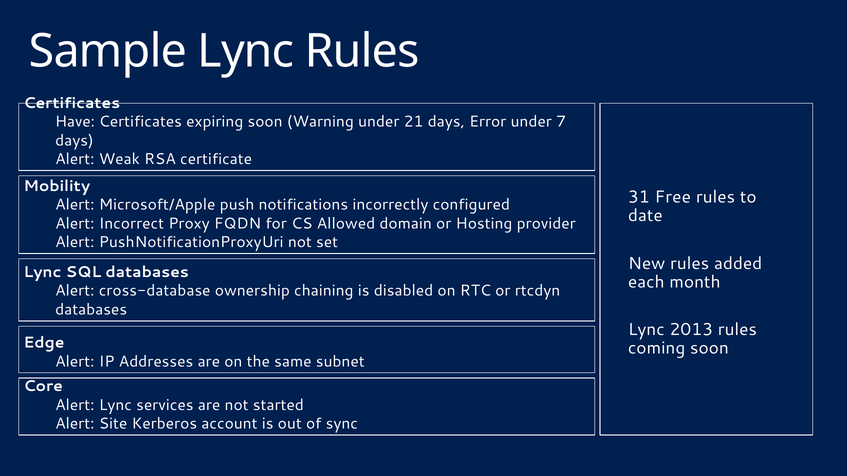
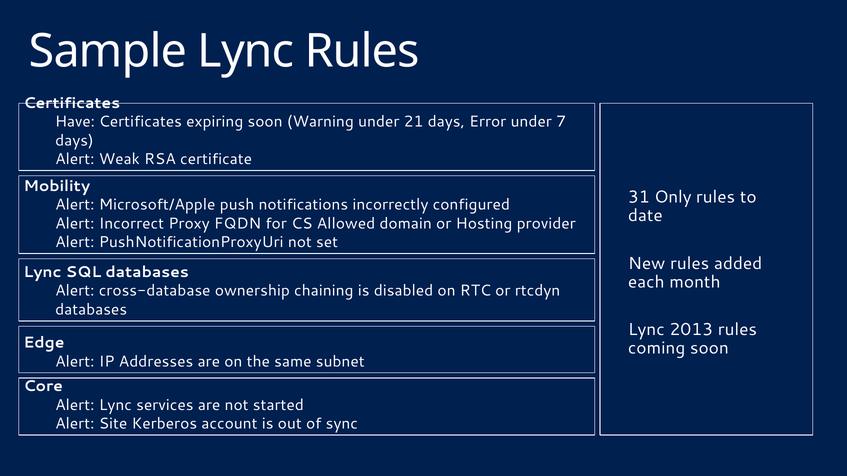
Free: Free -> Only (673, 197)
